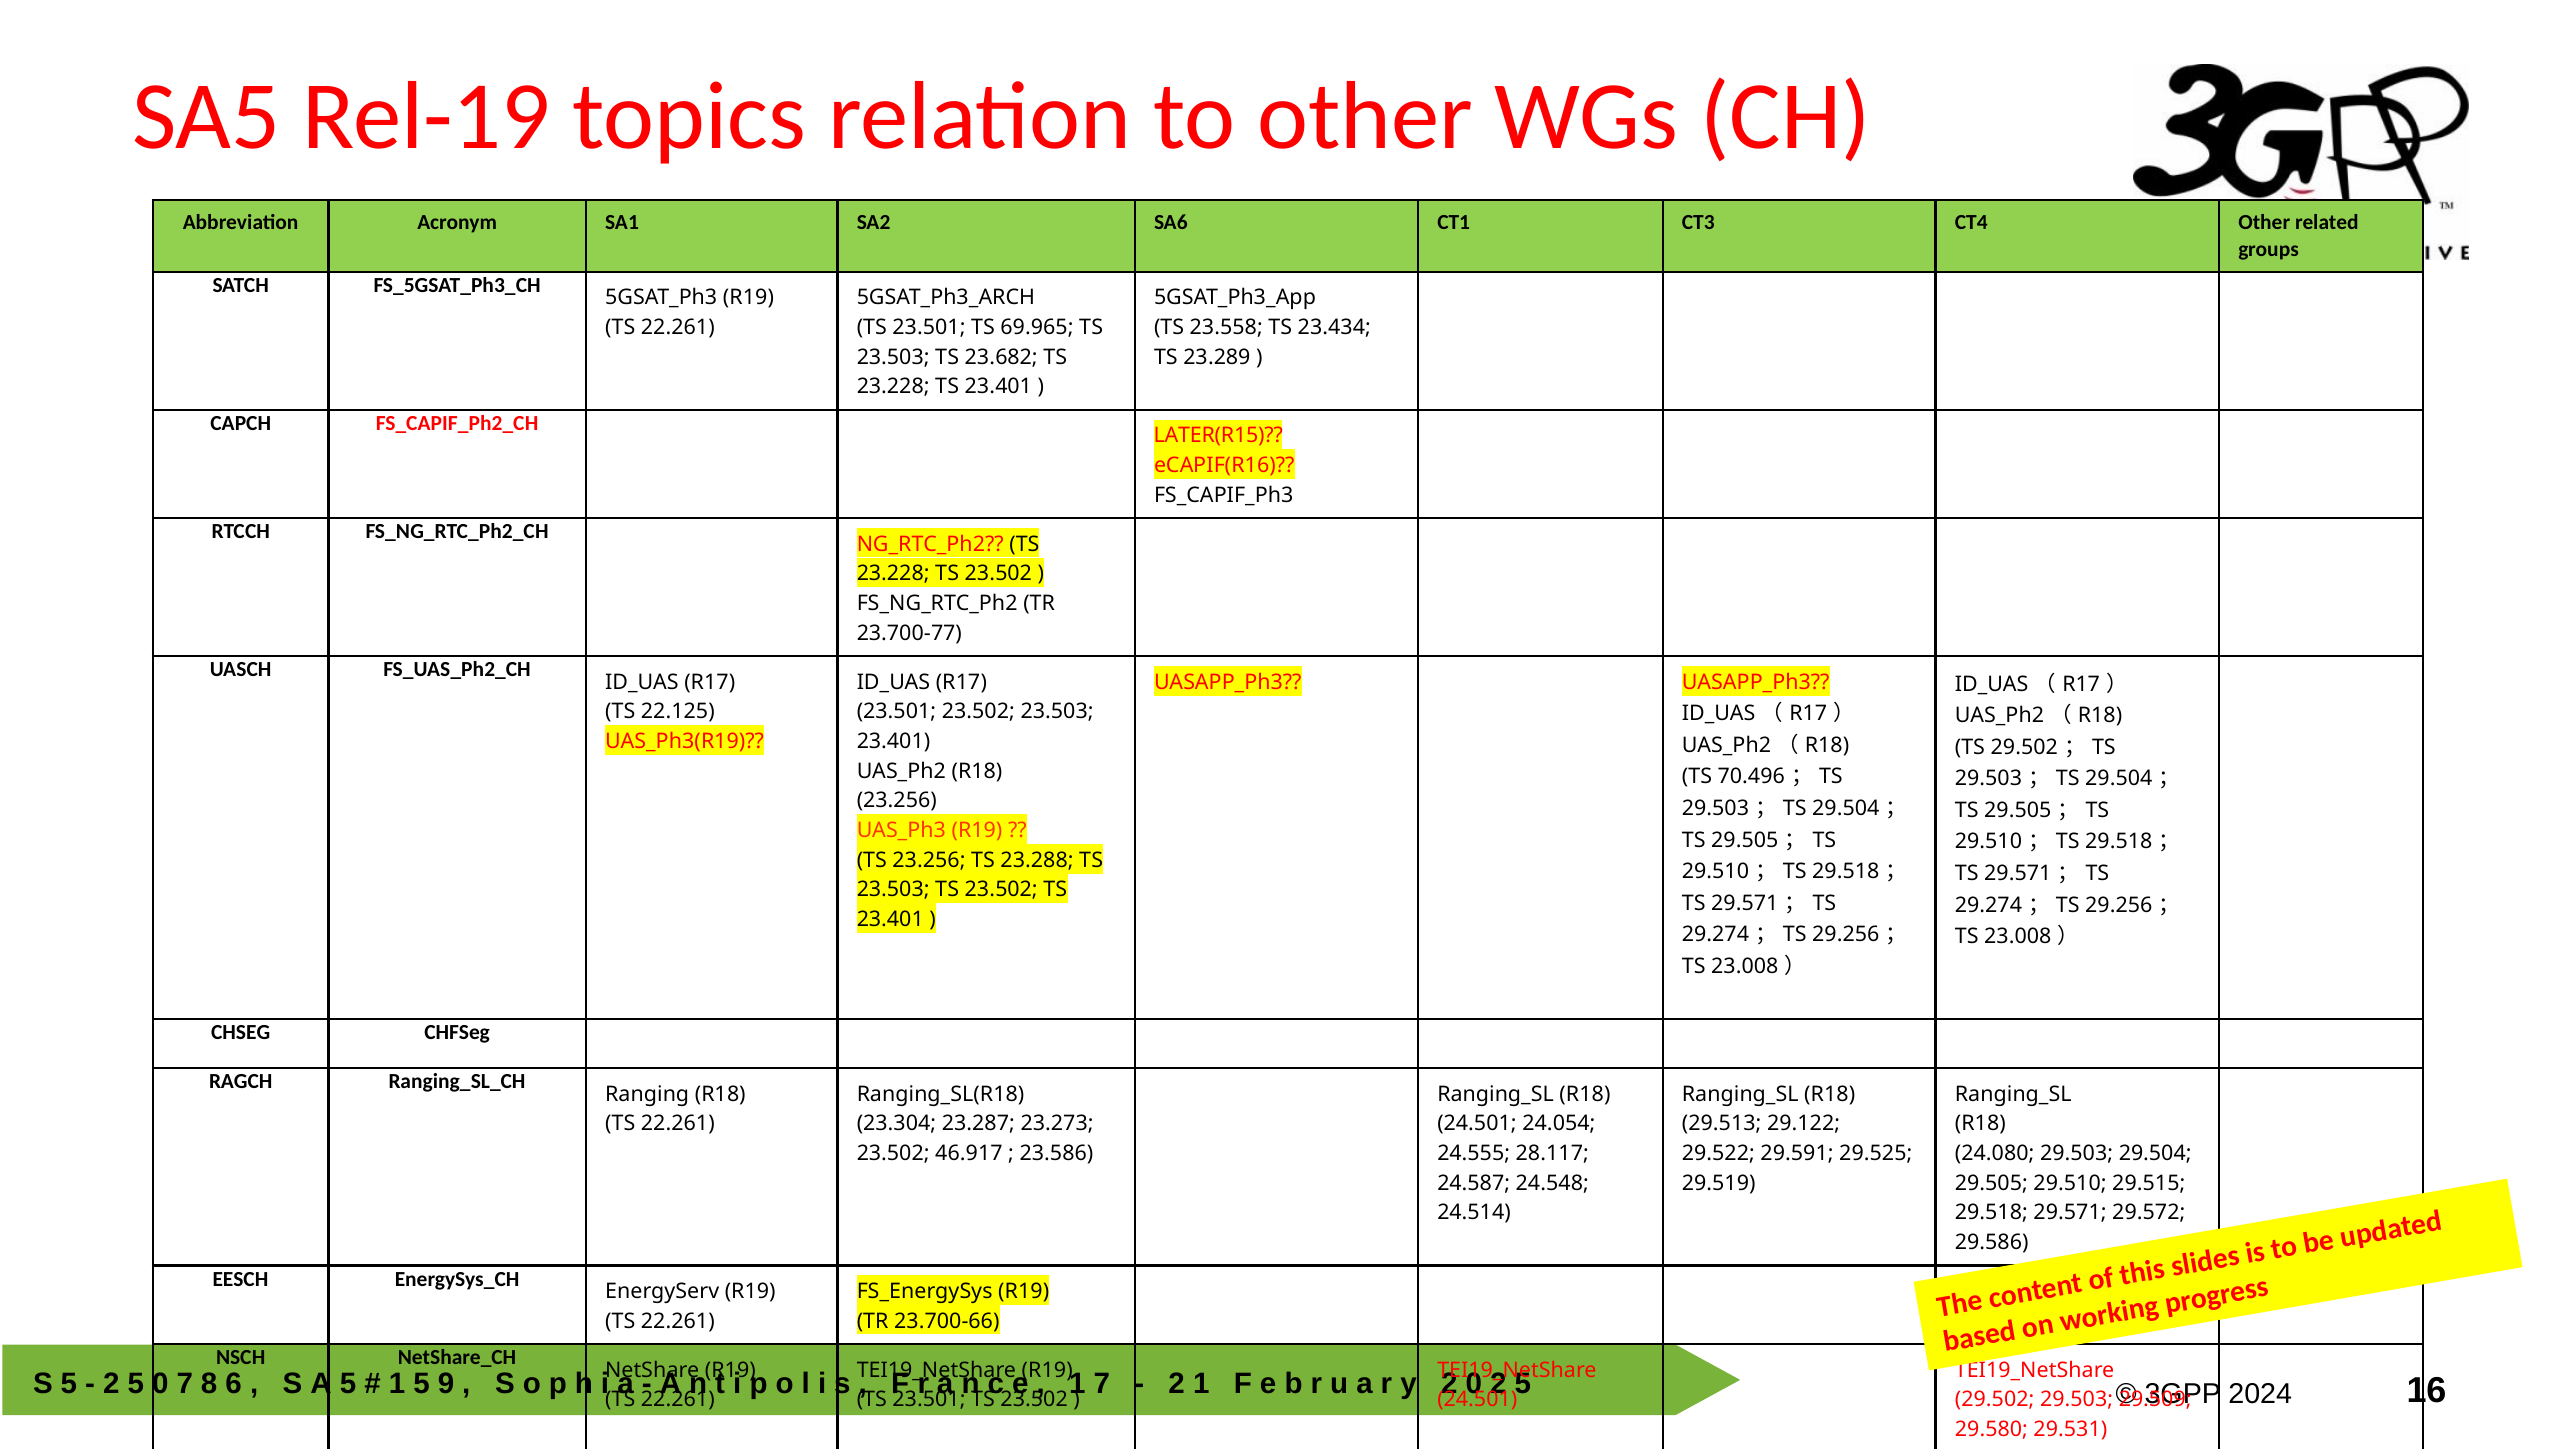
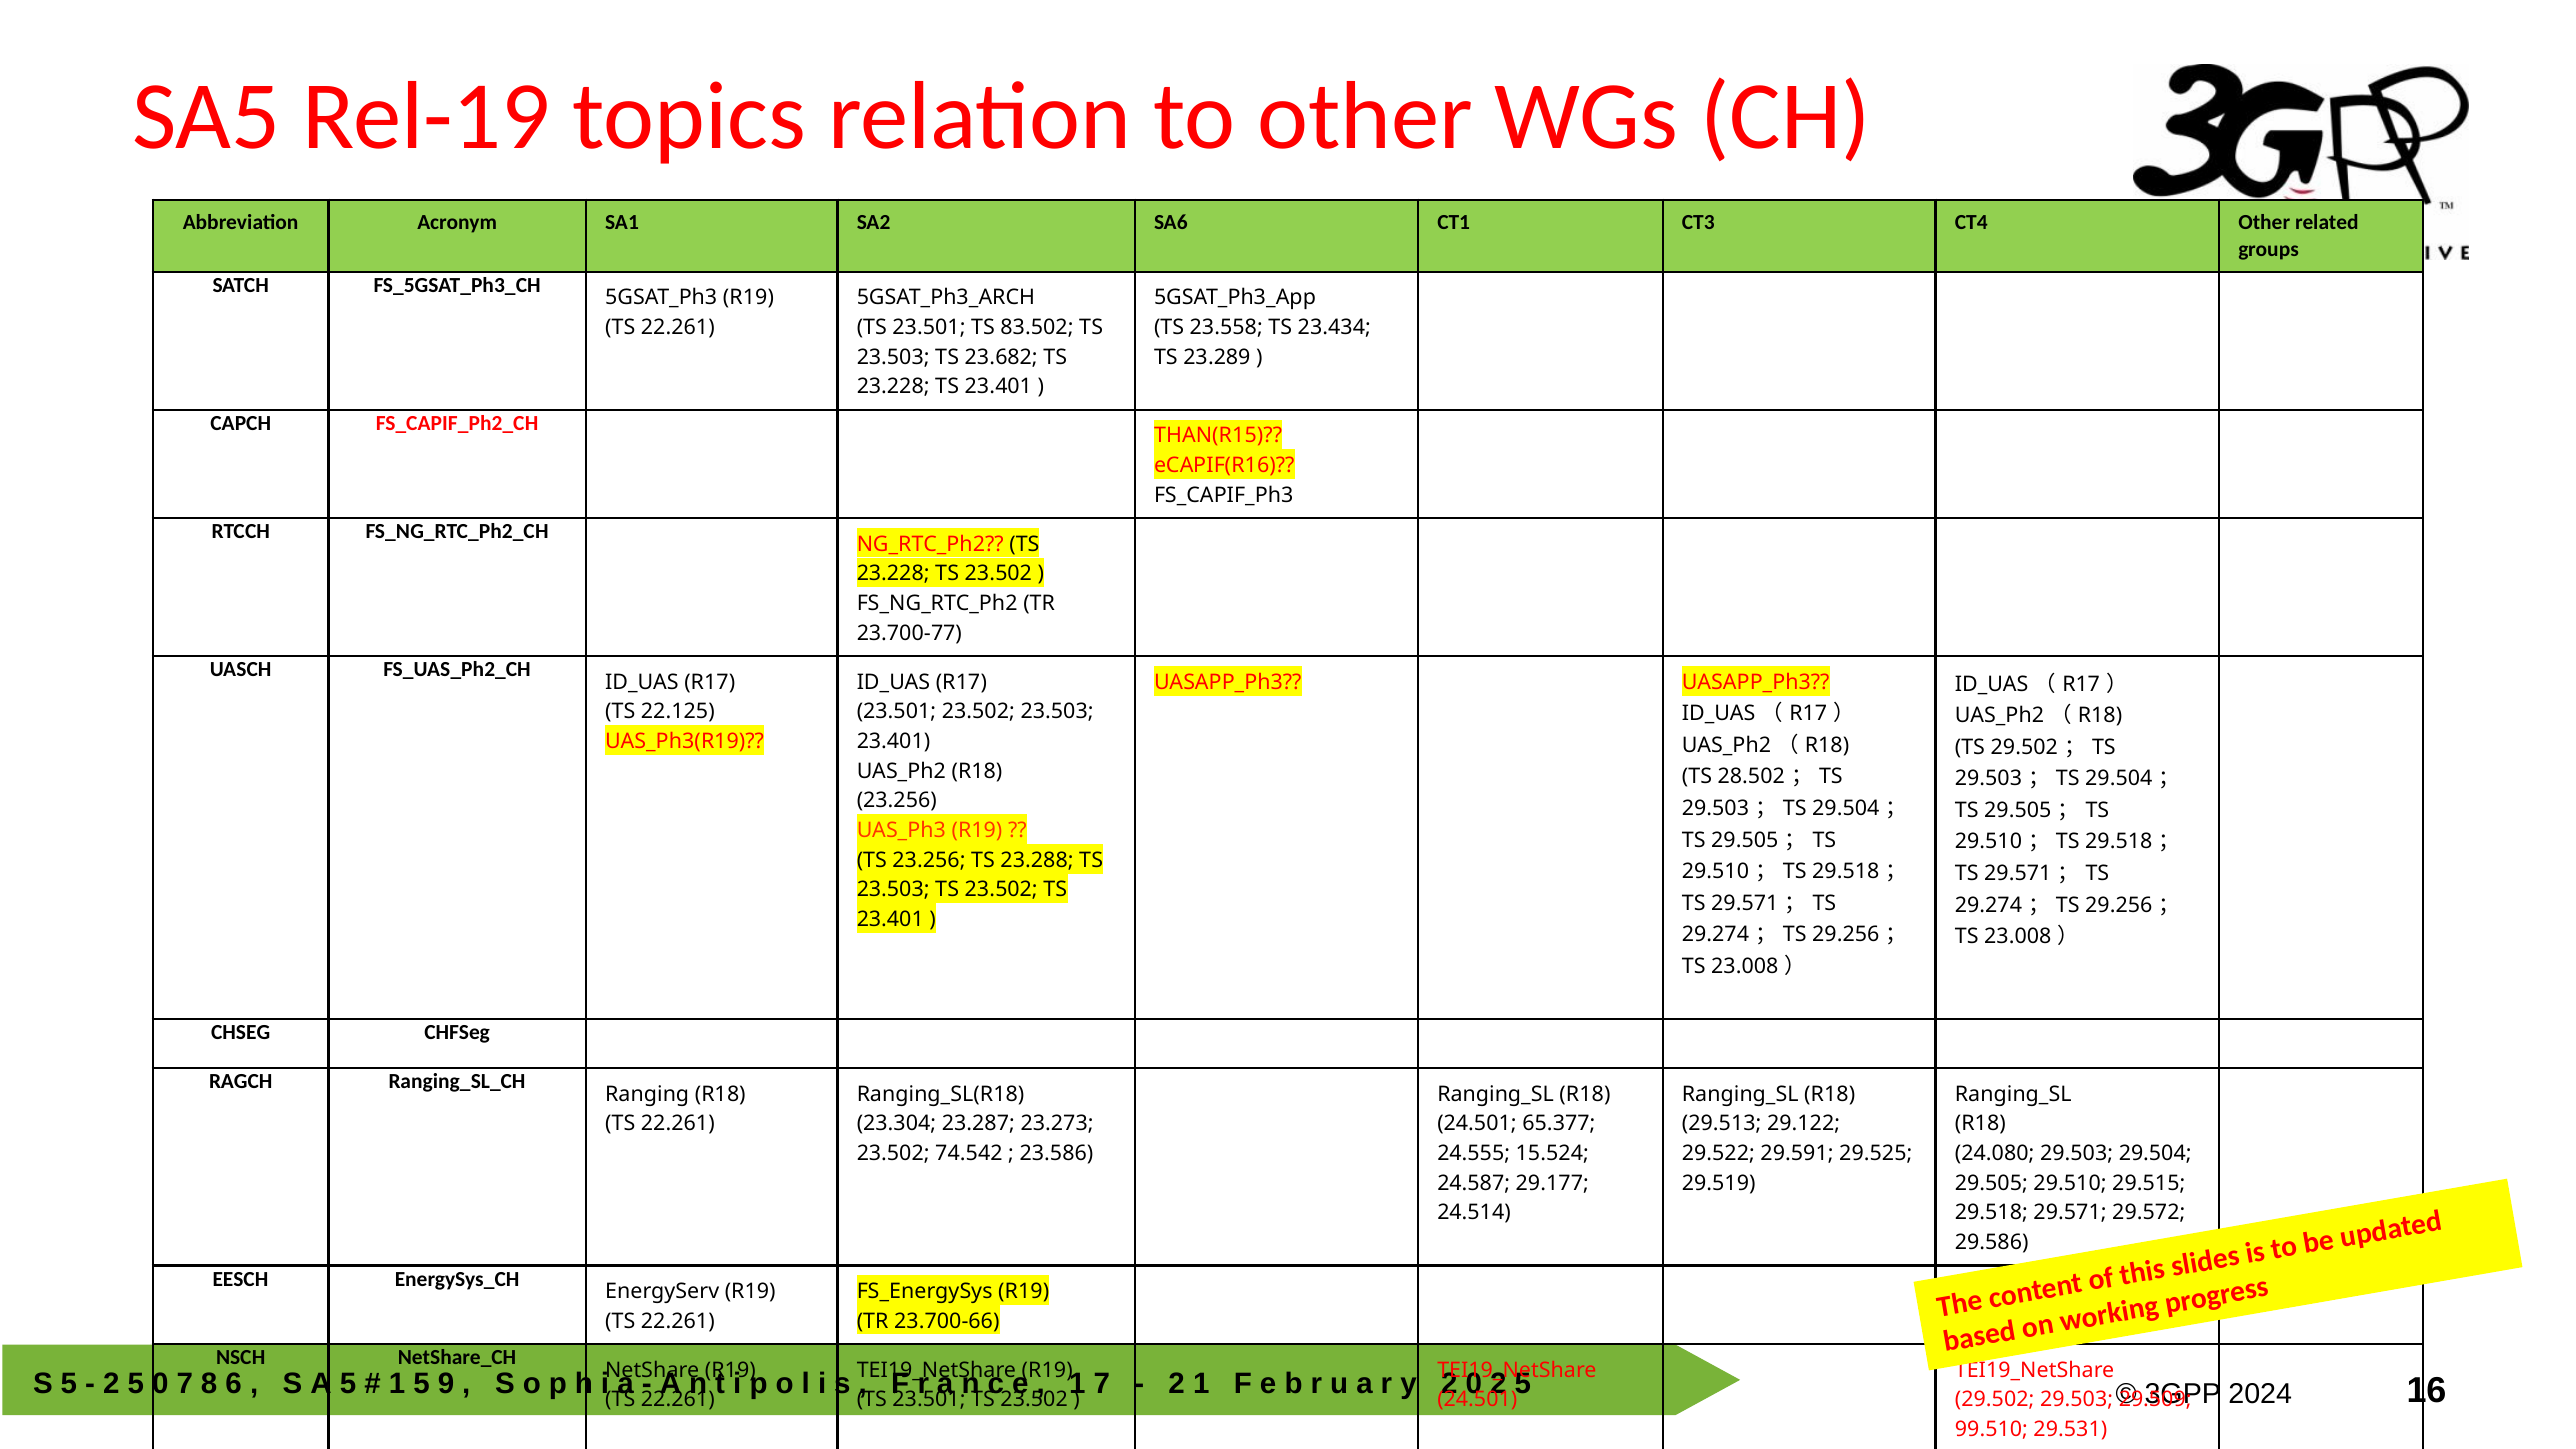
69.965: 69.965 -> 83.502 (1037, 327)
LATER(R15: LATER(R15 -> THAN(R15 (1218, 436)
70.496: 70.496 -> 28.502 (1751, 777)
24.054: 24.054 -> 65.377 (1559, 1124)
46.917: 46.917 -> 74.542 (969, 1153)
28.117: 28.117 -> 15.524 (1552, 1153)
24.548: 24.548 -> 29.177 (1552, 1183)
29.580: 29.580 -> 99.510 (1991, 1429)
